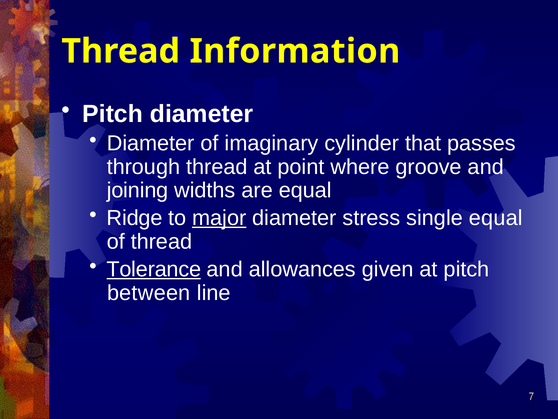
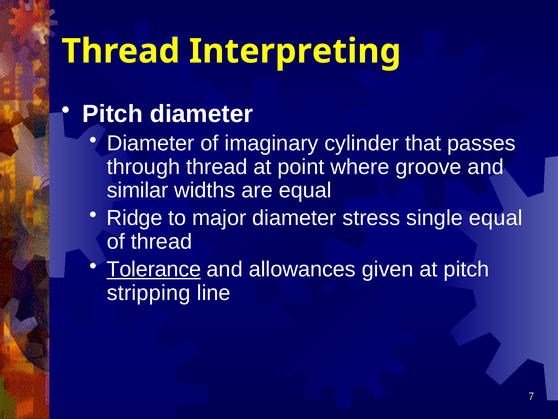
Information: Information -> Interpreting (295, 51)
joining: joining -> similar (138, 190)
major underline: present -> none (219, 218)
between: between -> stripping (149, 293)
